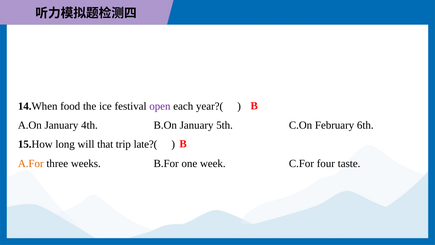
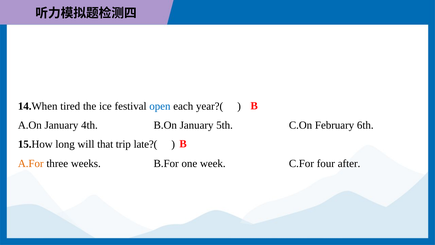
food: food -> tired (70, 106)
open colour: purple -> blue (160, 106)
taste: taste -> after (349, 163)
